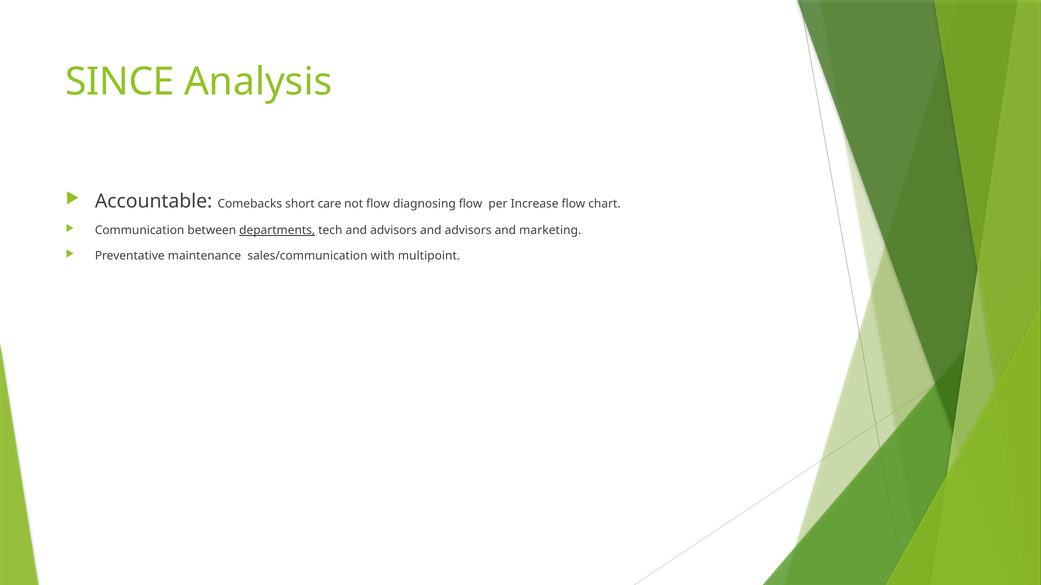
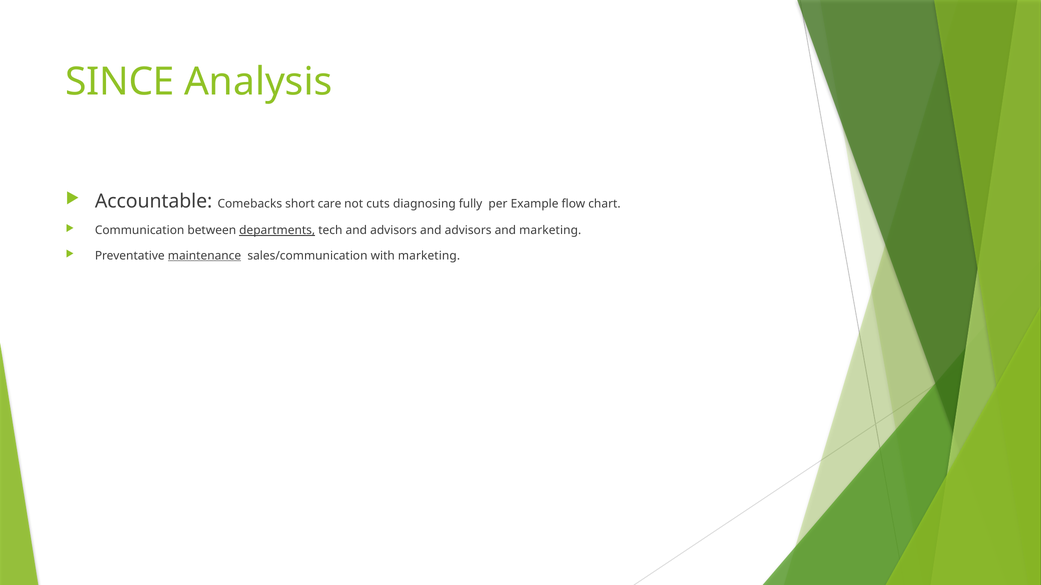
not flow: flow -> cuts (378, 204)
diagnosing flow: flow -> fully (471, 204)
Increase: Increase -> Example (535, 204)
maintenance underline: none -> present (205, 256)
with multipoint: multipoint -> marketing (429, 256)
